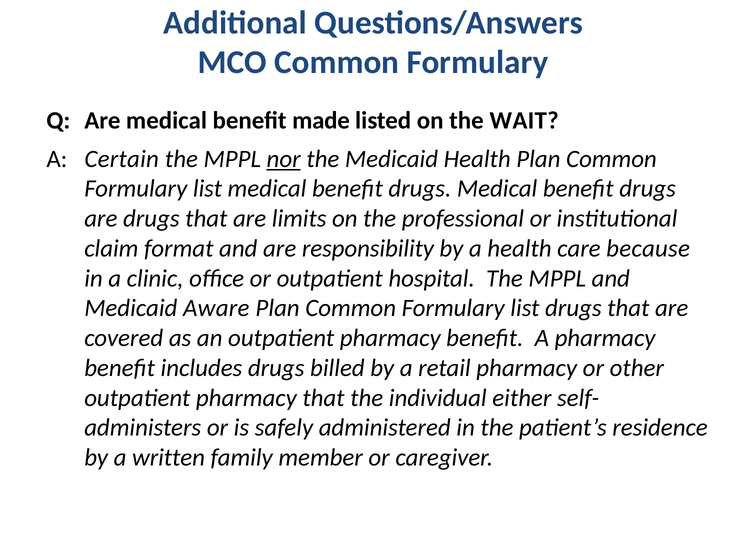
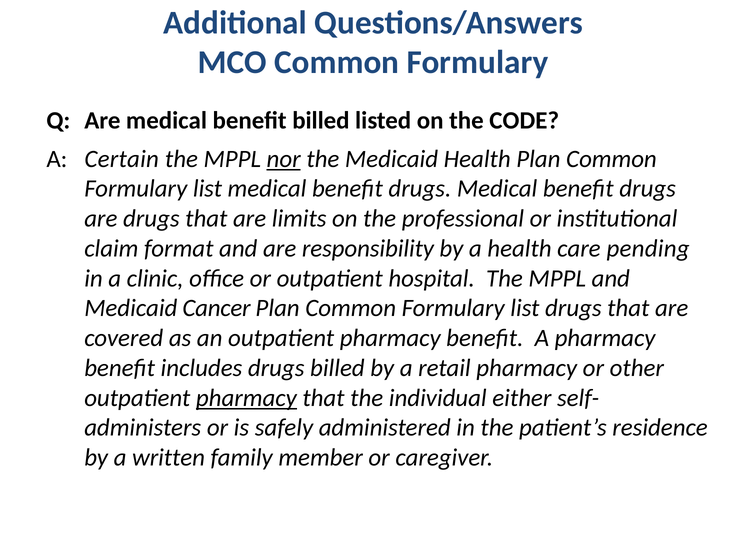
benefit made: made -> billed (321, 121)
WAIT: WAIT -> CODE (524, 121)
because: because -> pending (648, 249)
Aware: Aware -> Cancer (217, 308)
pharmacy underline: none -> present (246, 398)
